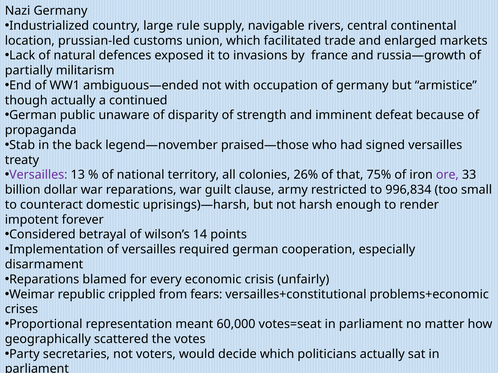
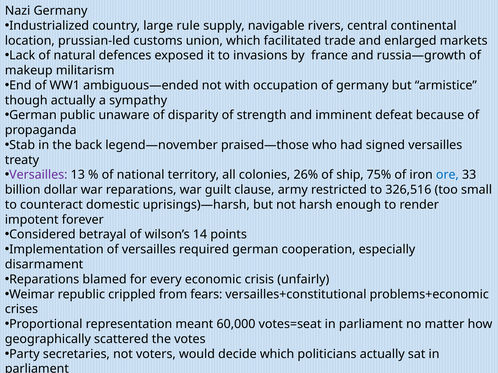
partially: partially -> makeup (29, 71)
continued: continued -> sympathy (138, 100)
that: that -> ship (350, 175)
ore colour: purple -> blue (447, 175)
996,834: 996,834 -> 326,516 (408, 190)
